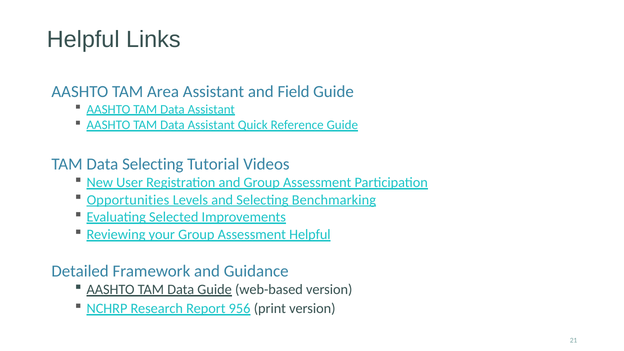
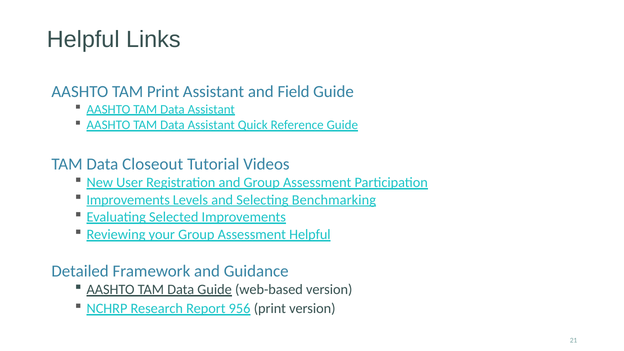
TAM Area: Area -> Print (163, 92)
Data Selecting: Selecting -> Closeout (153, 164)
Opportunities: Opportunities -> Improvements (128, 200)
